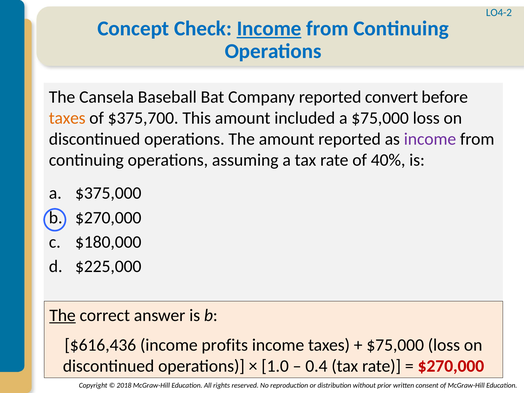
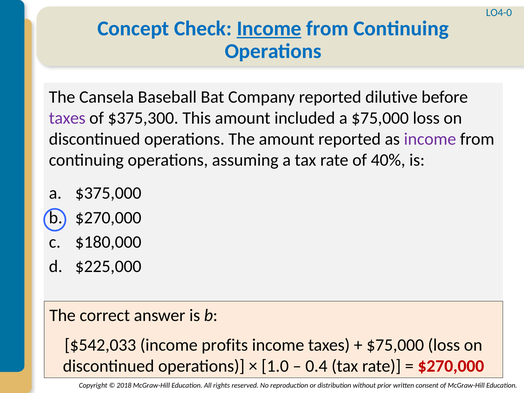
LO4-2: LO4-2 -> LO4-0 (499, 13)
convert: convert -> dilutive (391, 97)
taxes colour: orange -> purple (67, 118)
$375,700: $375,700 -> $375,300 (143, 118)
The underline: present -> none (63, 315)
$616,436: $616,436 -> $542,033 (100, 345)
